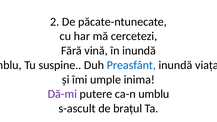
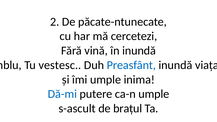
suspine: suspine -> vestesc (60, 65)
Dă-mi colour: purple -> blue (62, 94)
ca-n umblu: umblu -> umple (154, 94)
